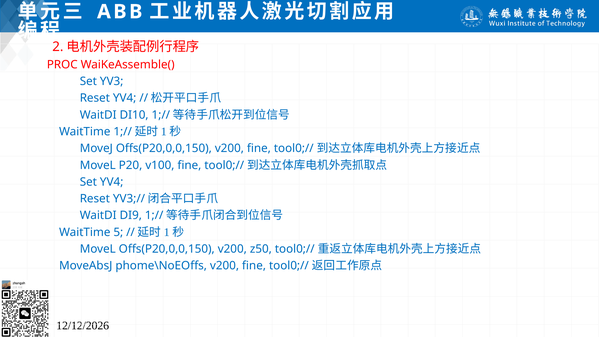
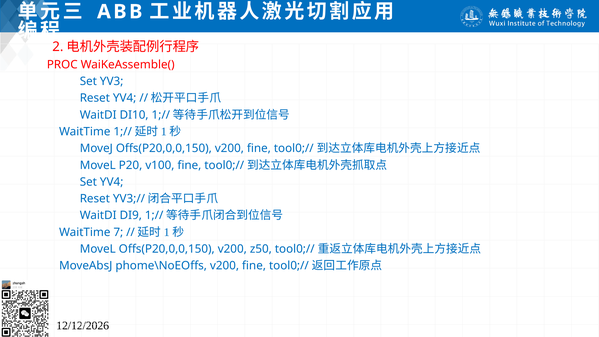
5: 5 -> 7 (118, 232)
